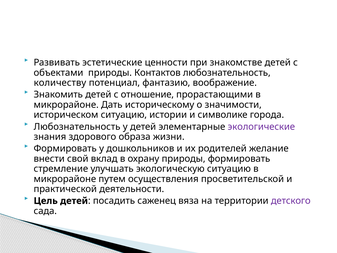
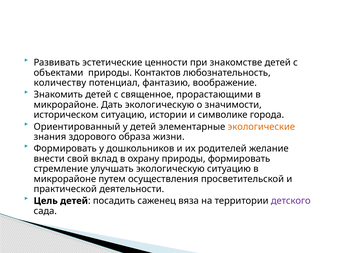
отношение: отношение -> священное (147, 95)
Дать историческому: историческому -> экологическую (160, 105)
Любознательность: Любознательность -> Ориентированный (77, 127)
экологические colour: purple -> orange (261, 127)
